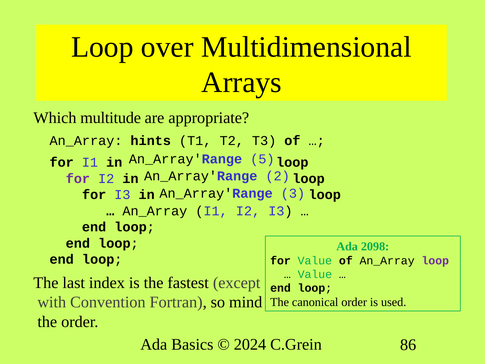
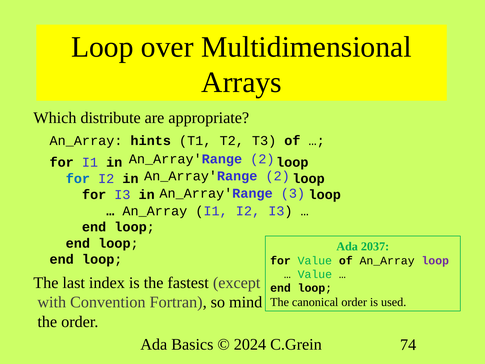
multitude: multitude -> distribute (111, 118)
5: 5 -> 2 (262, 159)
for colour: purple -> blue (78, 178)
2098: 2098 -> 2037 (375, 246)
86: 86 -> 74 (408, 345)
